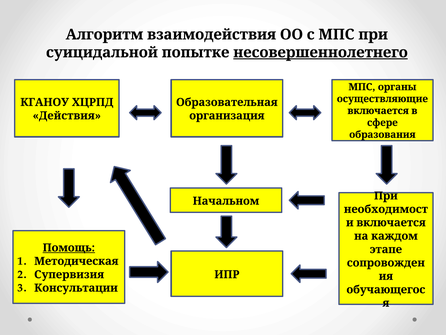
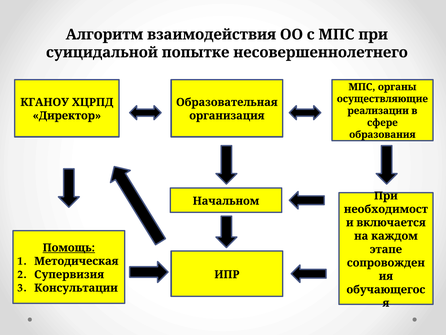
несовершеннолетнего underline: present -> none (321, 52)
включается: включается -> реализации (378, 111)
Действия: Действия -> Директор (67, 116)
